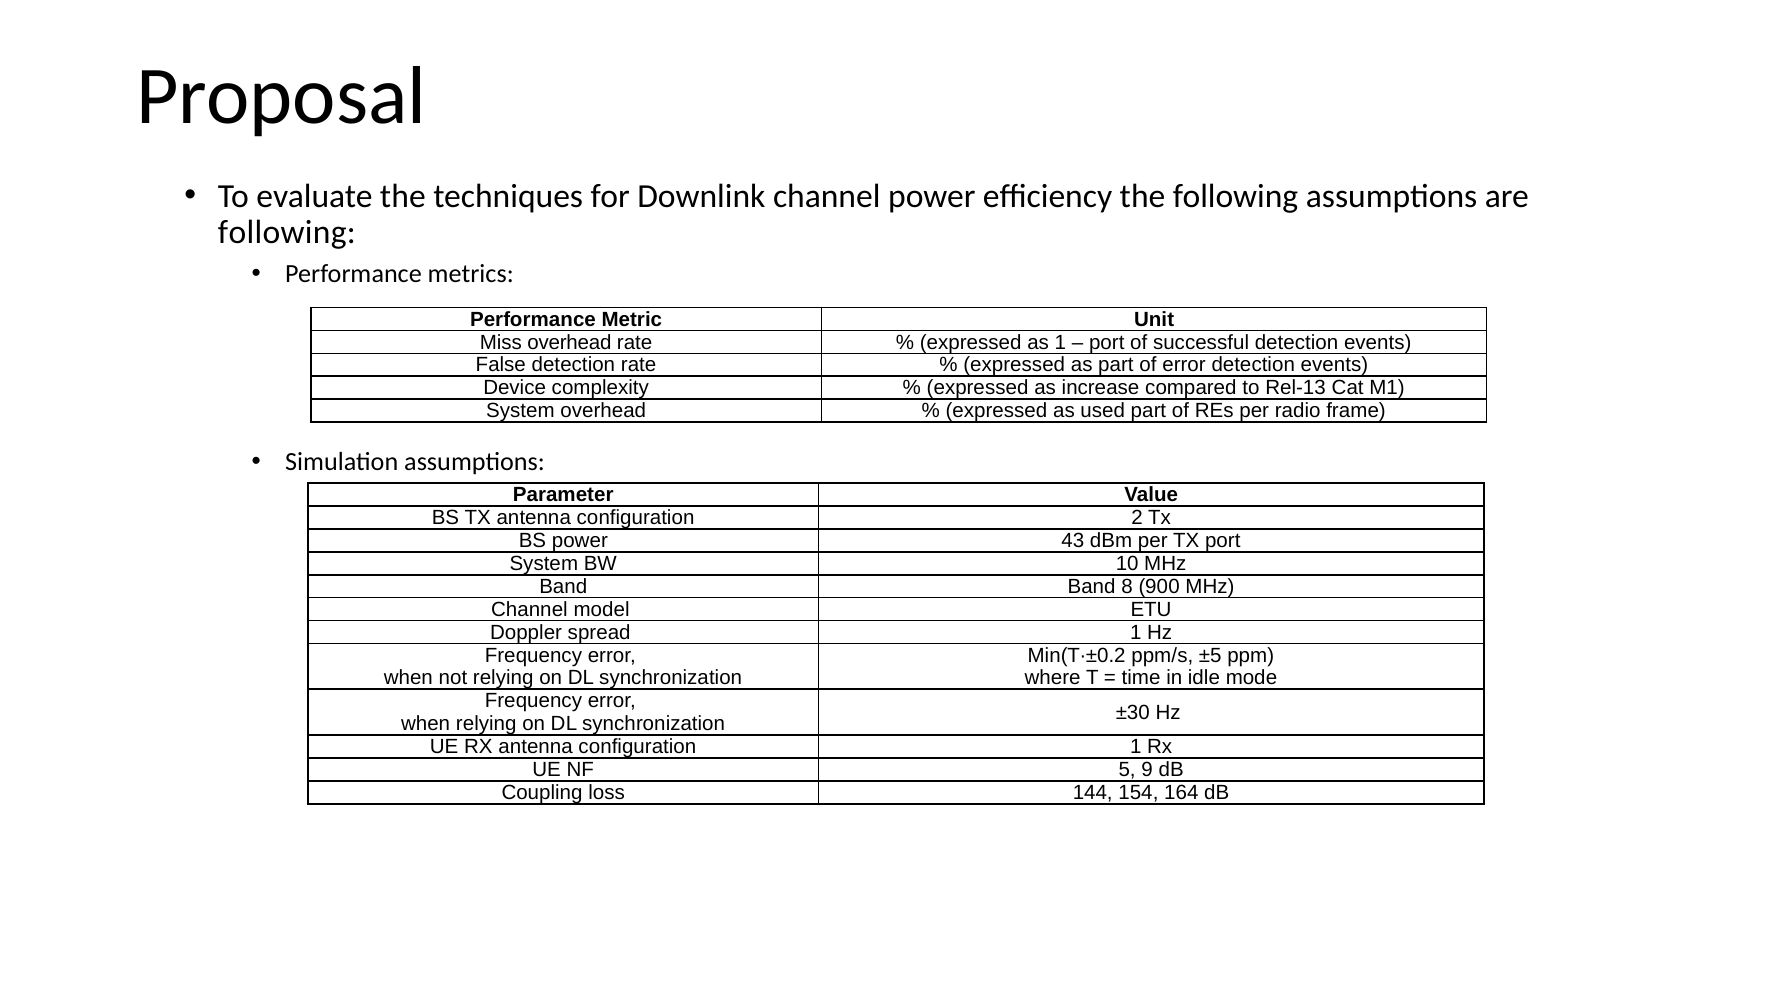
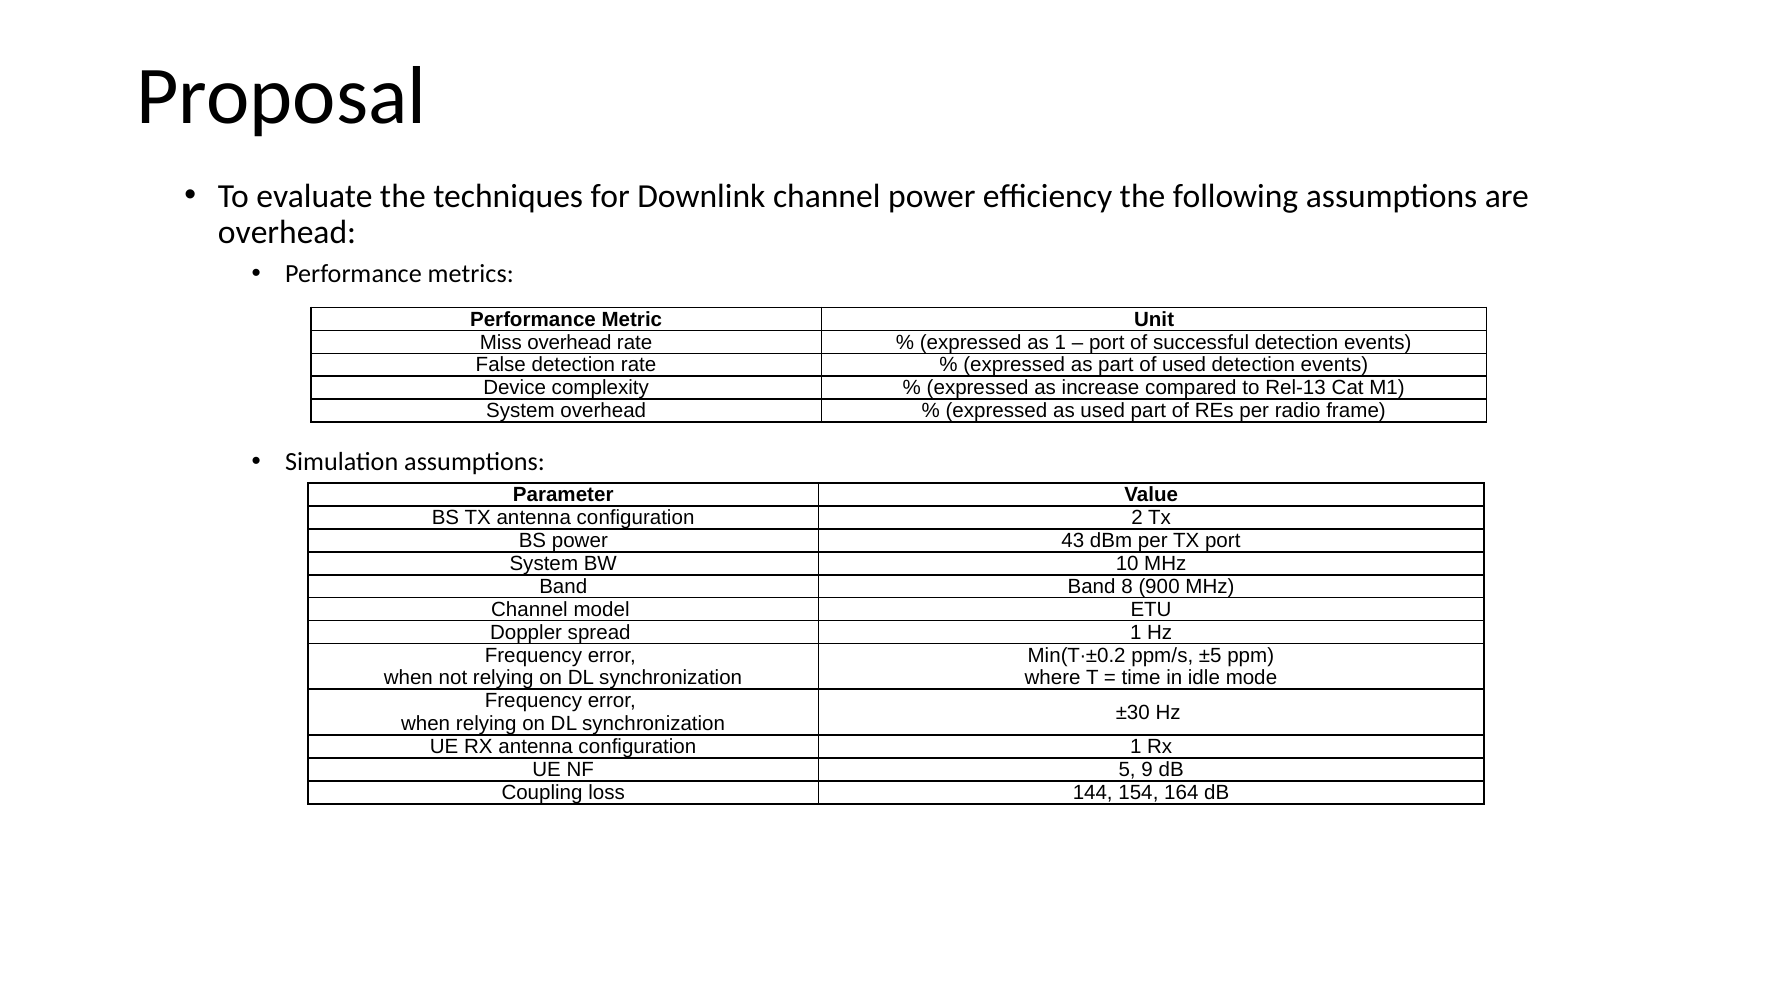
following: following -> overhead (287, 232)
of error: error -> used (1184, 365)
